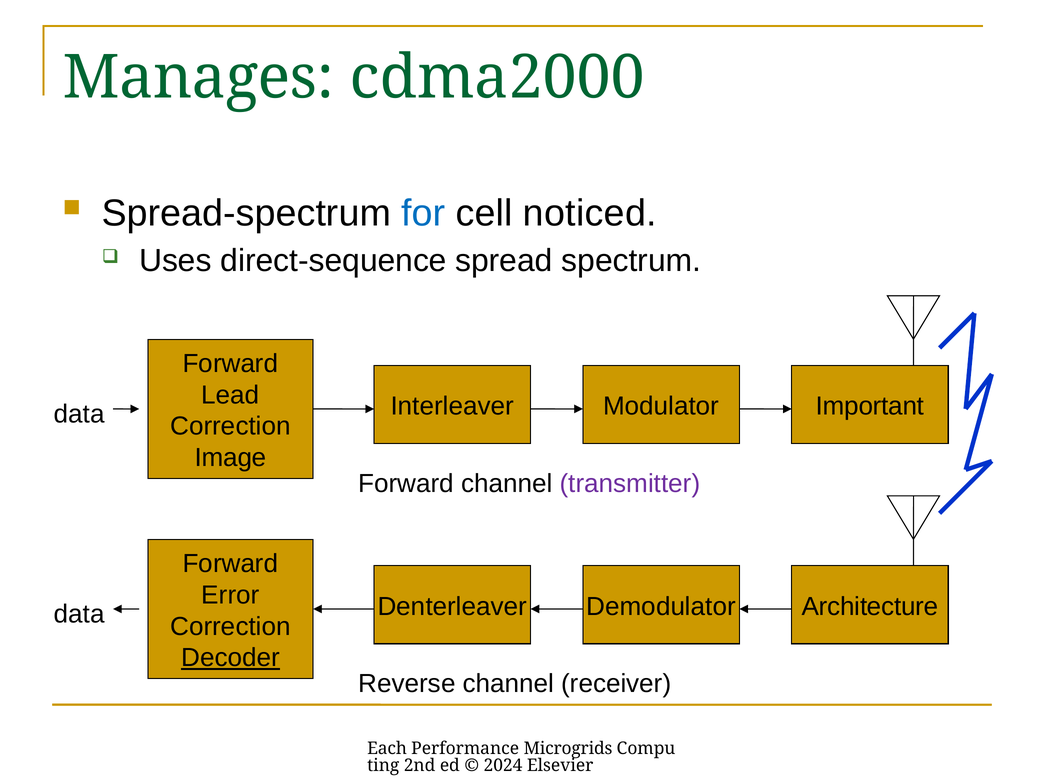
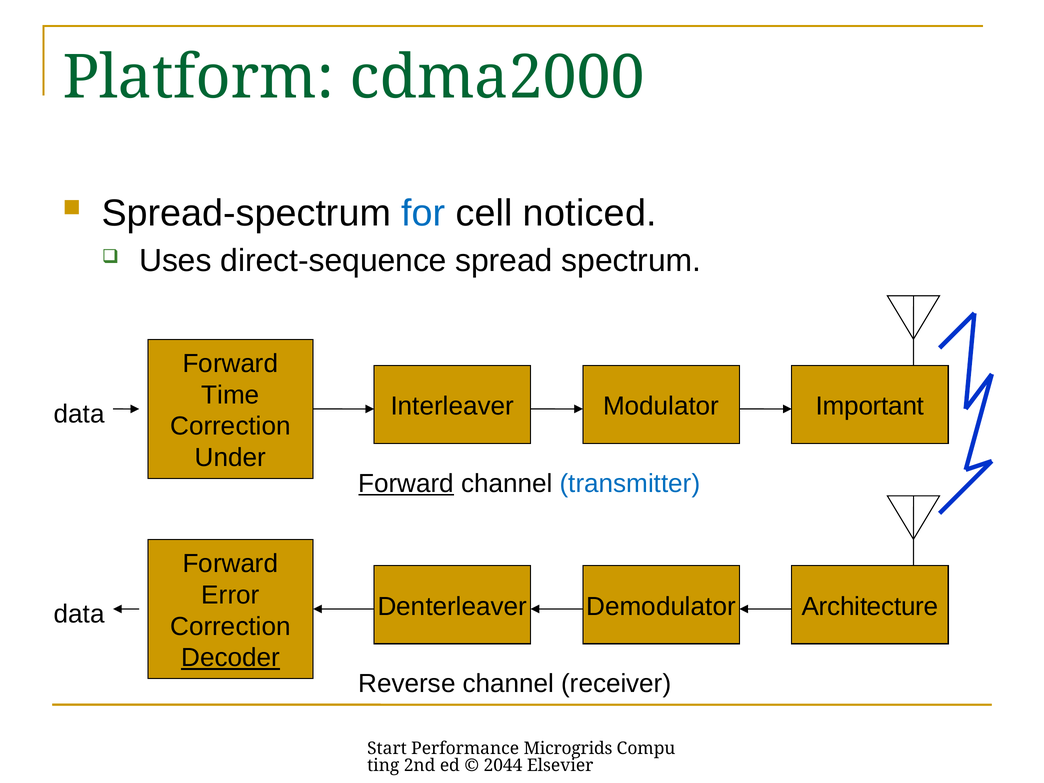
Manages: Manages -> Platform (198, 78)
Lead: Lead -> Time (230, 395)
Image: Image -> Under (230, 458)
Forward underline: none -> present (406, 484)
transmitter colour: purple -> blue (630, 484)
Each: Each -> Start (387, 748)
2024: 2024 -> 2044 (503, 766)
